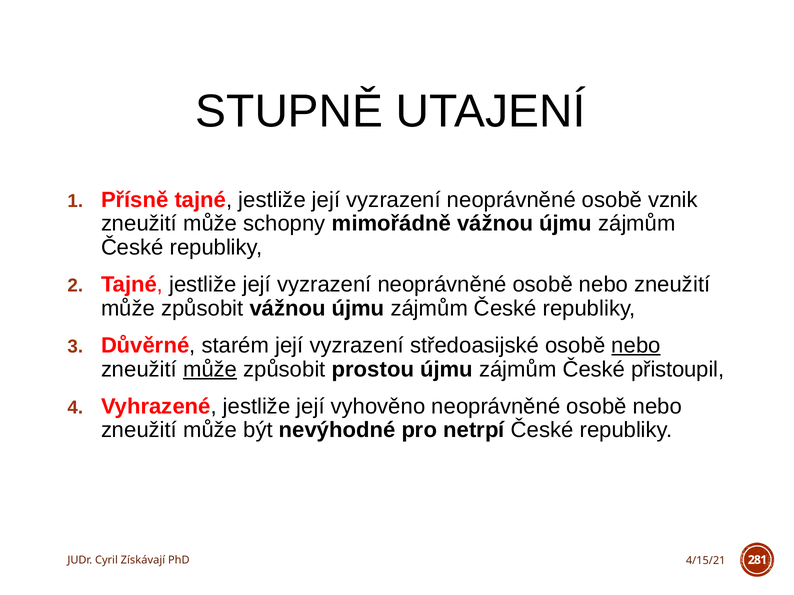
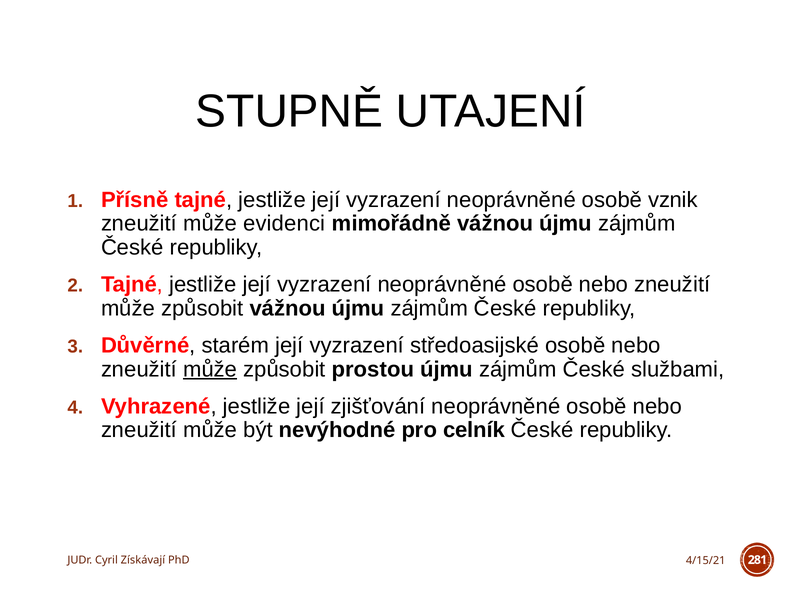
schopny: schopny -> evidenci (284, 224)
nebo underline: present -> none (636, 346)
přistoupil: přistoupil -> službami (678, 370)
vyhověno: vyhověno -> zjišťování (378, 407)
netrpí: netrpí -> celník (474, 430)
